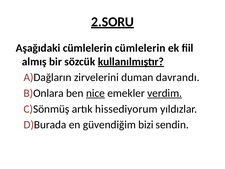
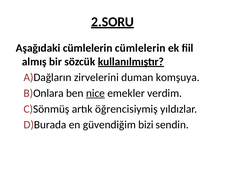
davrandı: davrandı -> komşuya (178, 77)
verdim underline: present -> none (165, 93)
hissediyorum: hissediyorum -> öğrencisiymiş (126, 109)
